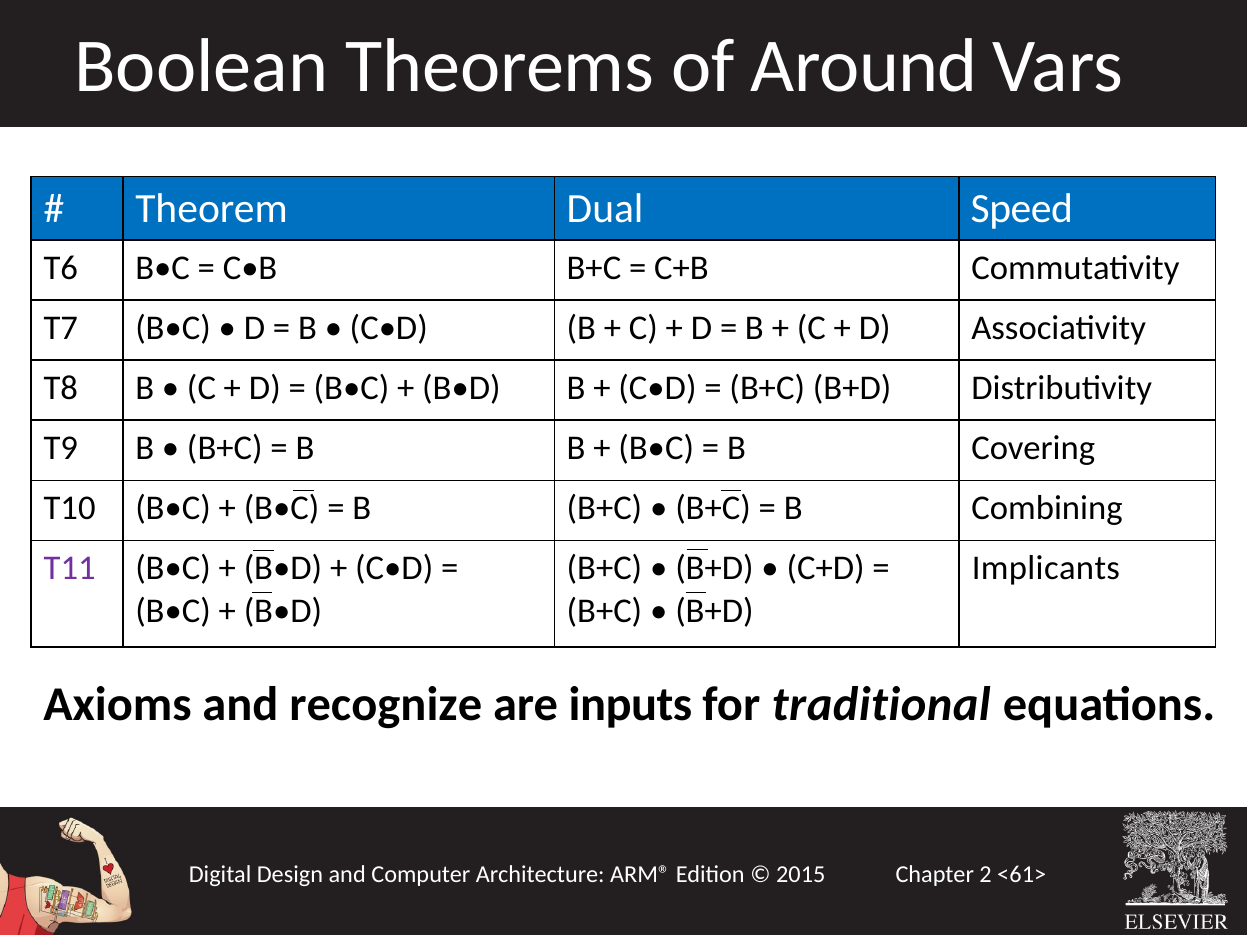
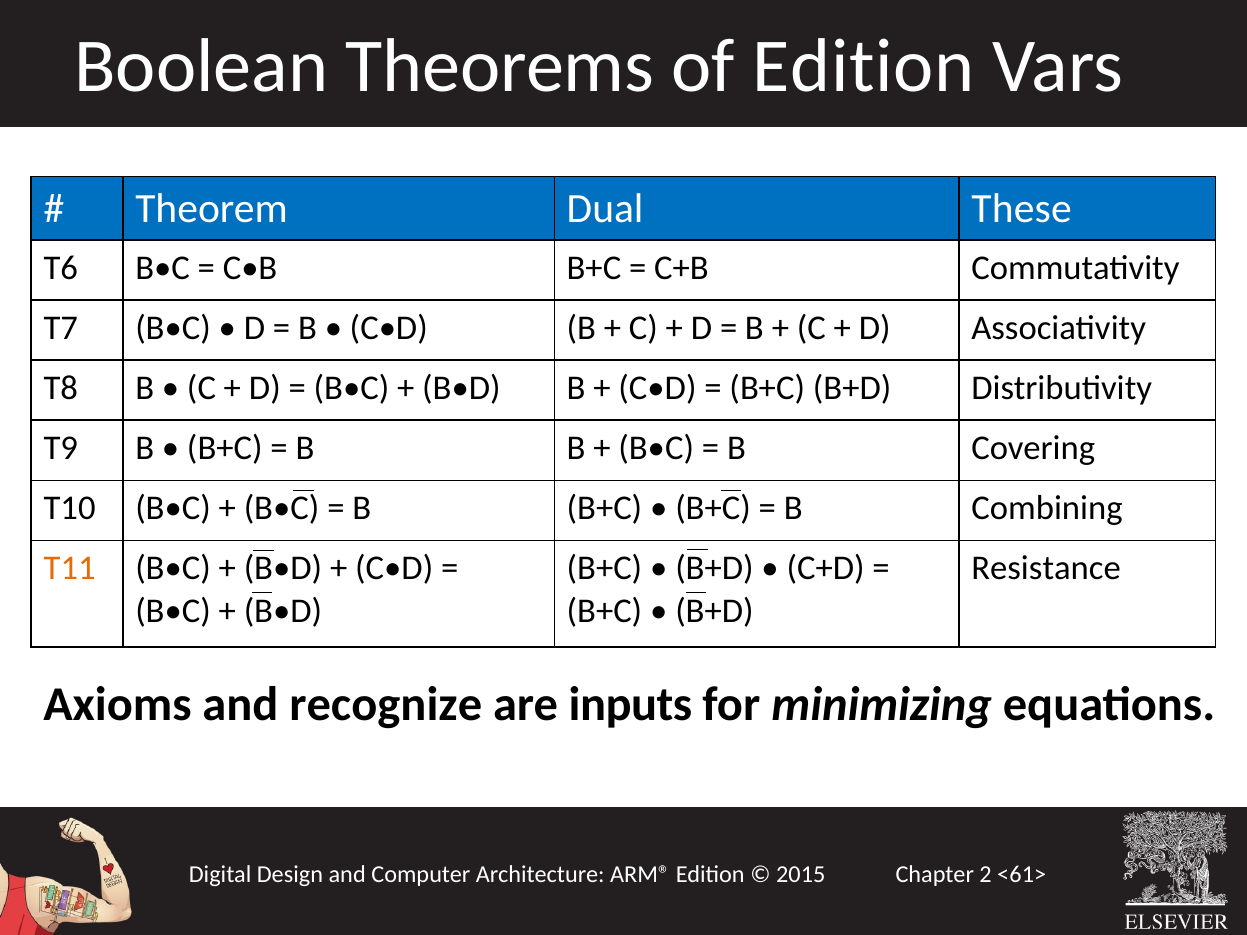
of Around: Around -> Edition (863, 67)
Speed: Speed -> These (1022, 209)
T11 colour: purple -> orange (70, 568)
Implicants: Implicants -> Resistance (1046, 568)
traditional: traditional -> minimizing (882, 705)
